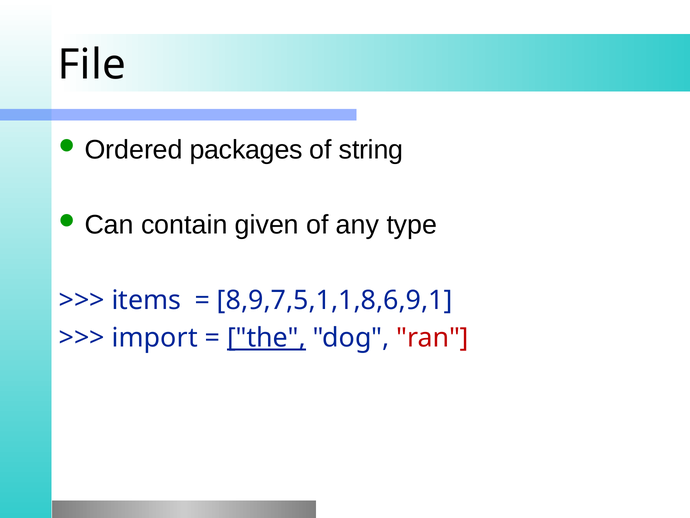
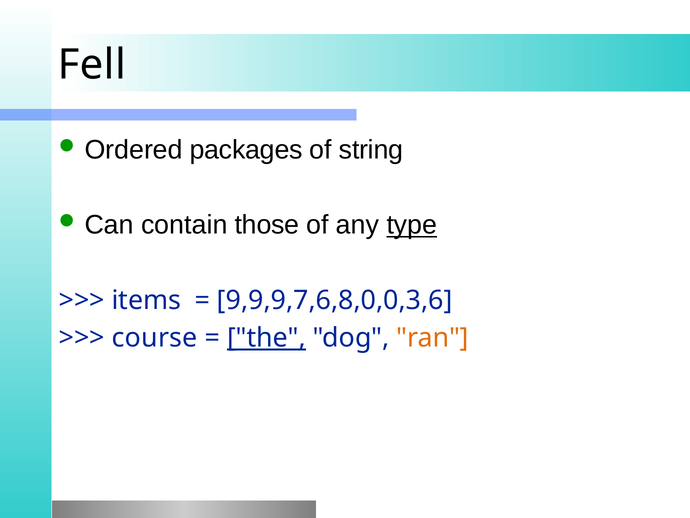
File: File -> Fell (92, 65)
given: given -> those (267, 225)
type underline: none -> present (412, 225)
8,9,7,5,1,1,8,6,9,1: 8,9,7,5,1,1,8,6,9,1 -> 9,9,9,7,6,8,0,0,3,6 (335, 300)
import: import -> course (155, 338)
ran colour: red -> orange (433, 338)
